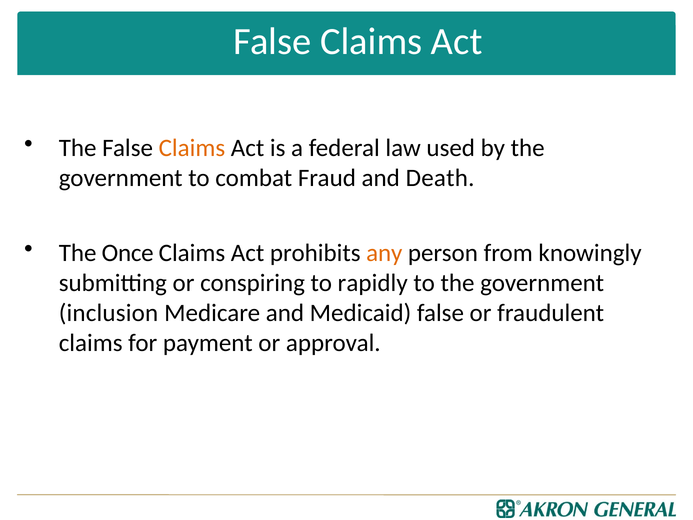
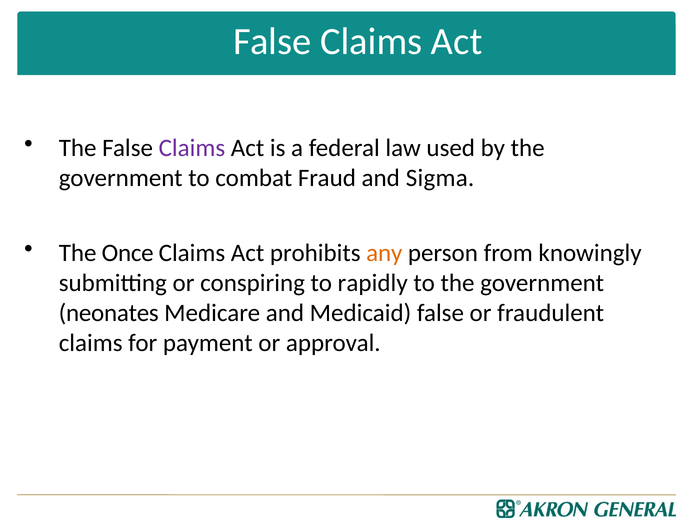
Claims colour: orange -> purple (192, 148)
Death: Death -> Sigma (440, 178)
inclusion: inclusion -> neonates (109, 313)
